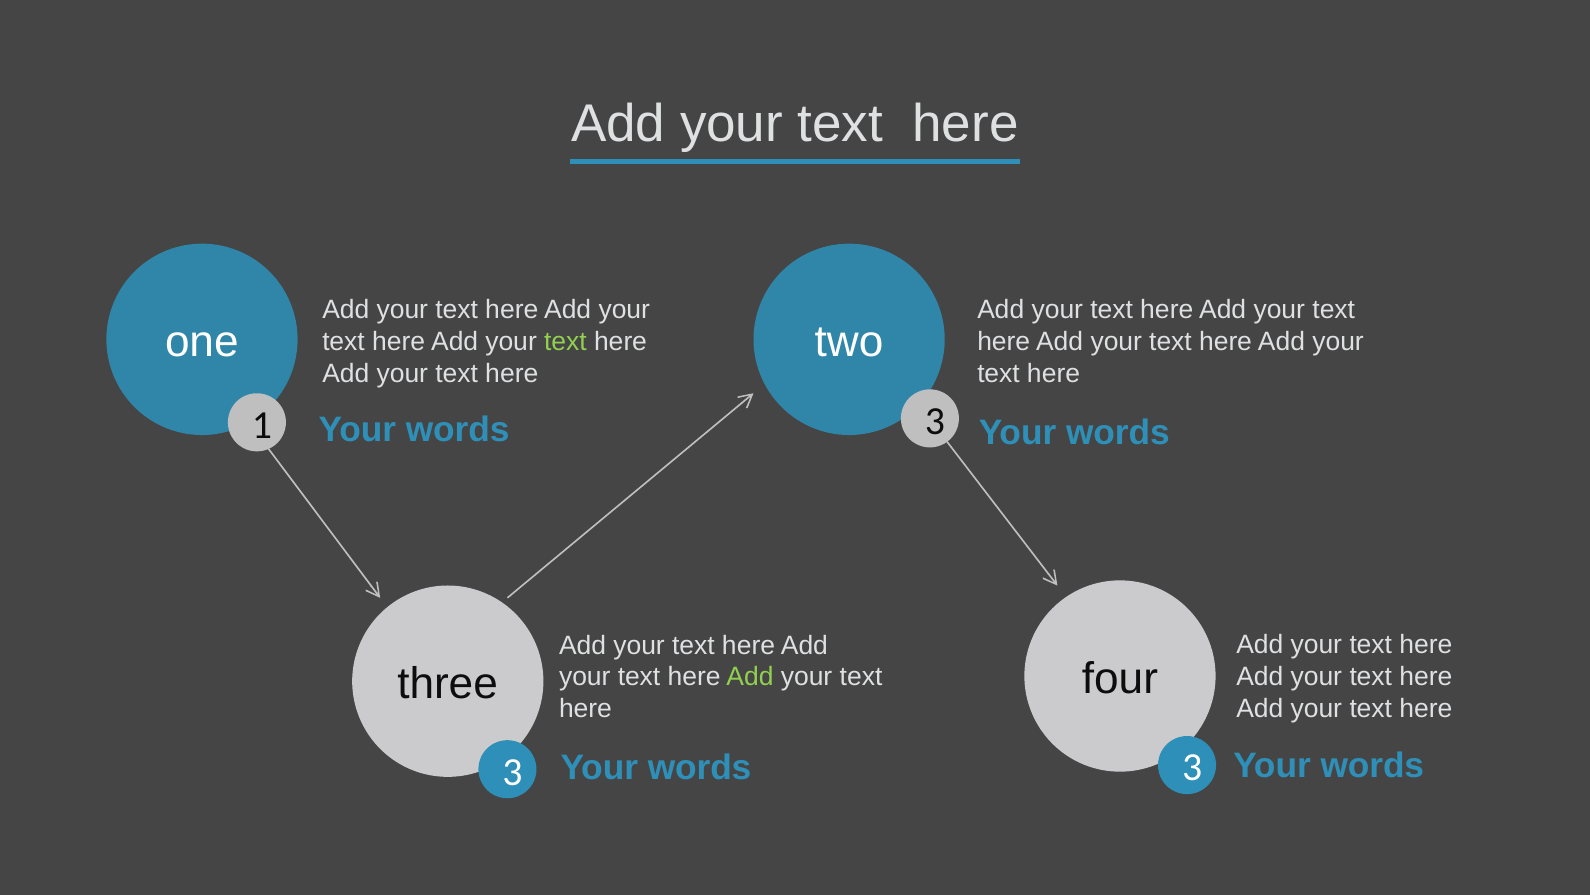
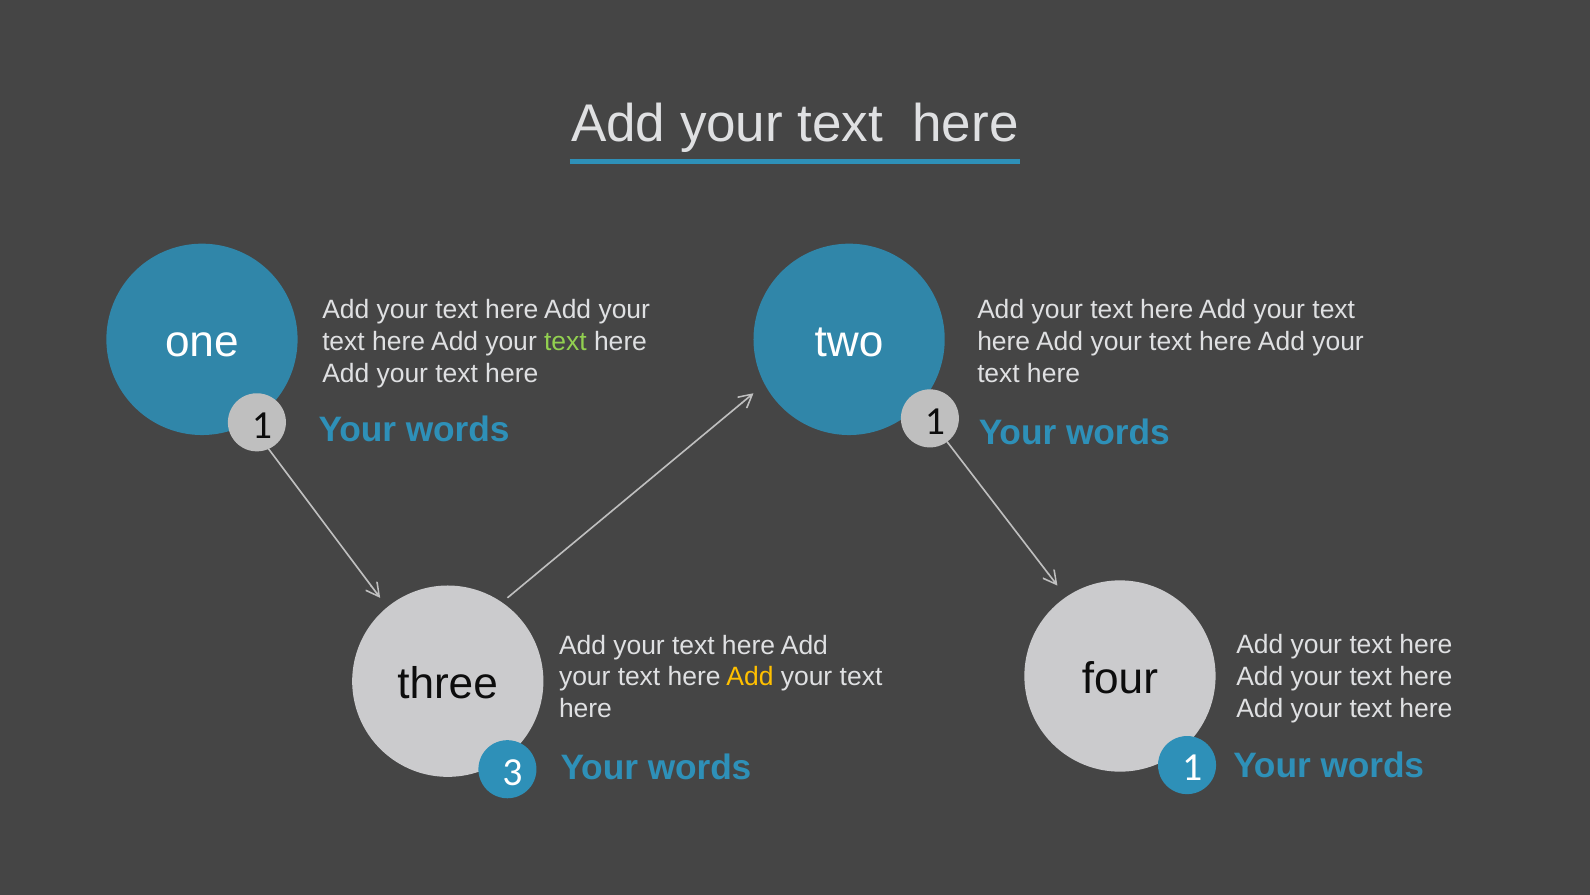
1 3: 3 -> 1 (935, 421)
Add colour: light green -> yellow (750, 677)
3: 3 -> 1 (1192, 767)
